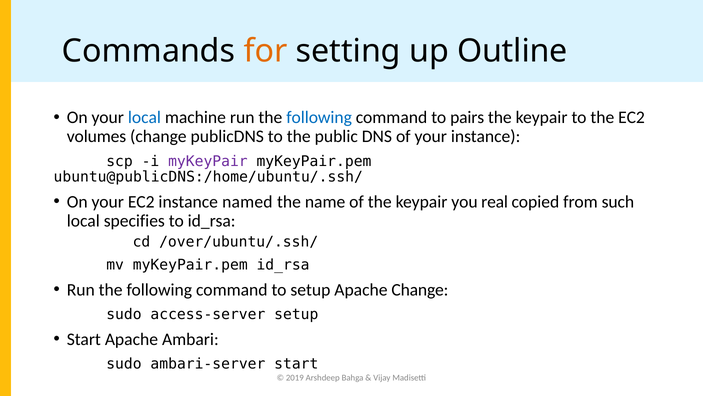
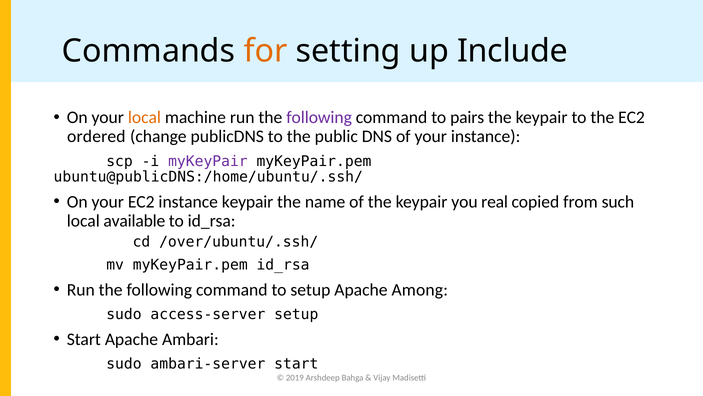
Outline: Outline -> Include (512, 51)
local colour: blue -> orange (144, 117)
following colour: blue -> purple (319, 117)
volumes: volumes -> ordered (96, 136)
instance named: named -> keypair (248, 202)
specifies: specifies -> available (134, 220)
Apache Change: Change -> Among (420, 289)
